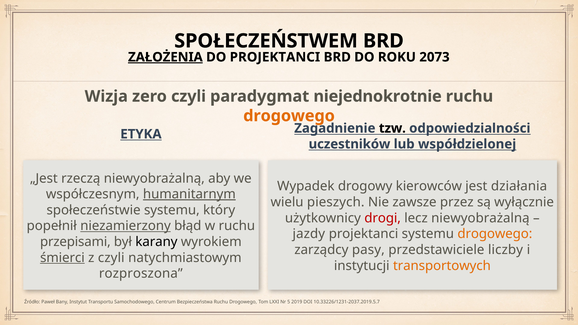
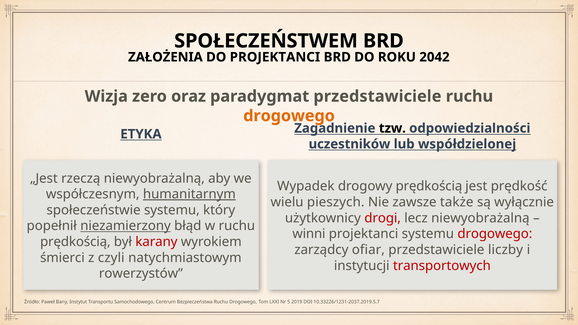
ZAŁOŻENIA underline: present -> none (165, 57)
2073: 2073 -> 2042 (434, 57)
zero czyli: czyli -> oraz (189, 96)
paradygmat niejednokrotnie: niejednokrotnie -> przedstawiciele (377, 96)
drogowy kierowców: kierowców -> prędkością (429, 186)
działania: działania -> prędkość (519, 186)
przez: przez -> także (457, 202)
jazdy: jazdy -> winni (309, 234)
drogowego colour: orange -> red (495, 234)
przepisami: przepisami -> prędkością (75, 242)
karany colour: black -> red (156, 242)
pasy: pasy -> ofiar (368, 250)
śmierci underline: present -> none (62, 258)
transportowych colour: orange -> red (442, 266)
rozproszona: rozproszona -> rowerzystów (141, 274)
